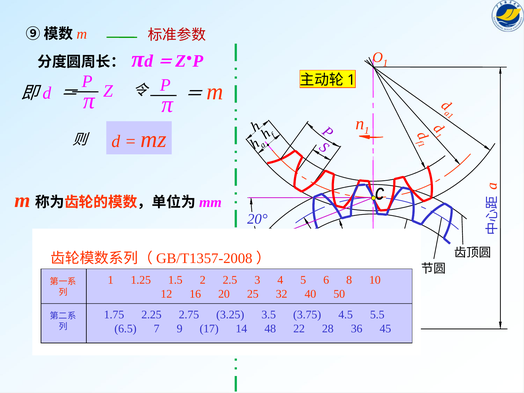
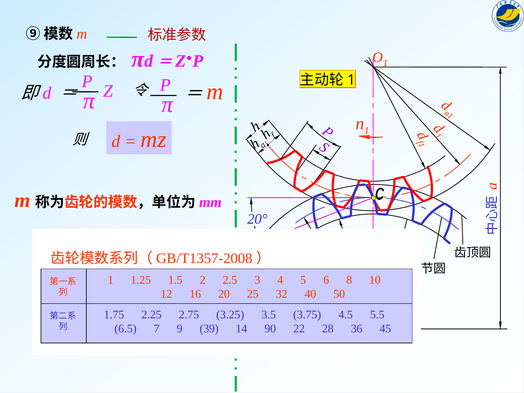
17: 17 -> 39 (209, 329)
48: 48 -> 90 (270, 329)
